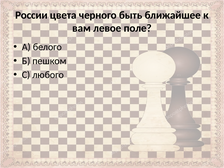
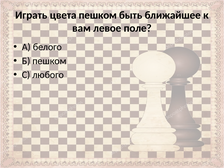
России: России -> Играть (31, 15)
цвета черного: черного -> пешком (98, 15)
